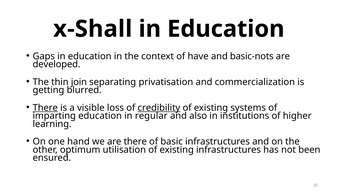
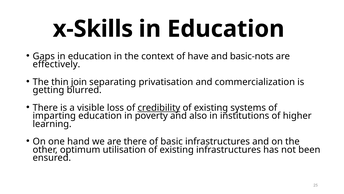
x-Shall: x-Shall -> x-Skills (93, 29)
developed: developed -> effectively (56, 64)
There underline: present -> none (45, 108)
regular: regular -> poverty (151, 116)
